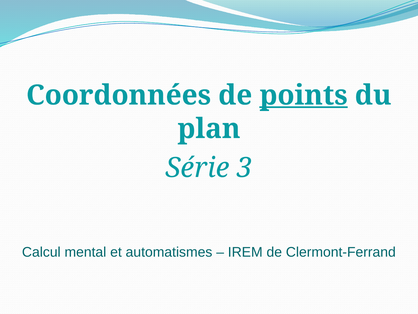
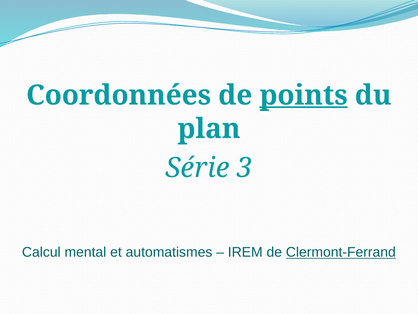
Clermont-Ferrand underline: none -> present (341, 252)
